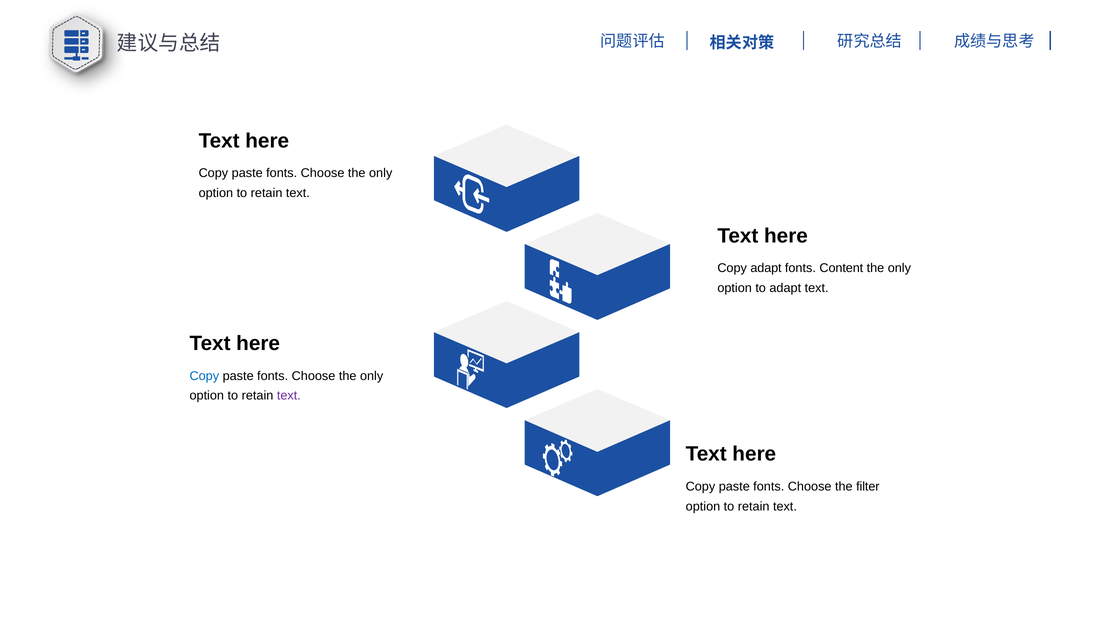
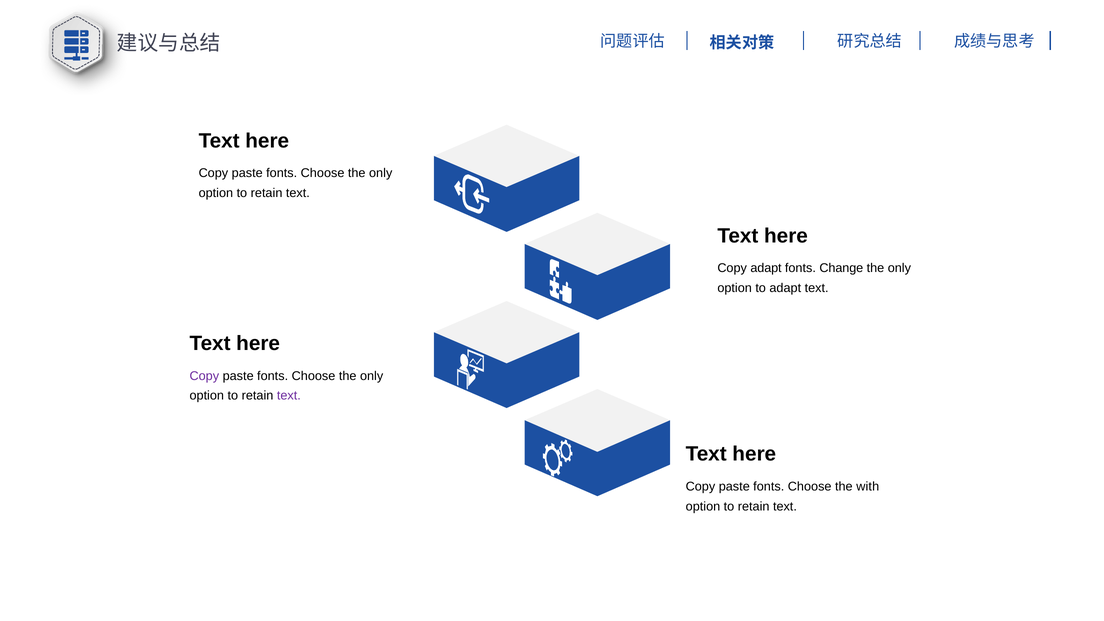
Content: Content -> Change (841, 268)
Copy colour: blue -> purple (204, 376)
filter: filter -> with (868, 487)
